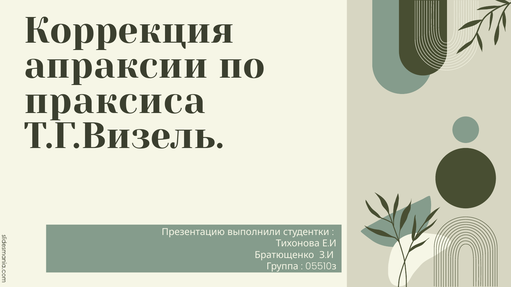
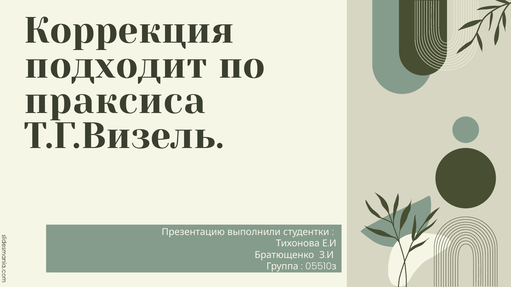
апраксии: апраксии -> подходит (116, 66)
